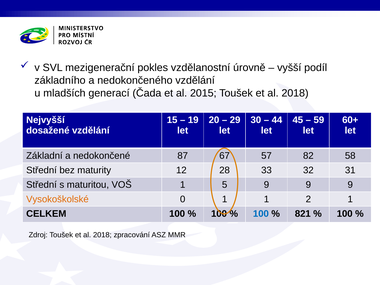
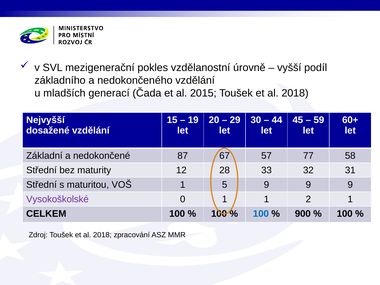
82: 82 -> 77 (308, 156)
Vysokoškolské colour: orange -> purple (57, 199)
821: 821 -> 900 (303, 214)
